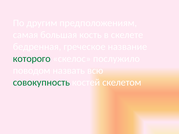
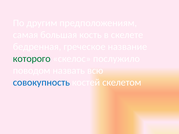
совокупность colour: green -> blue (41, 83)
